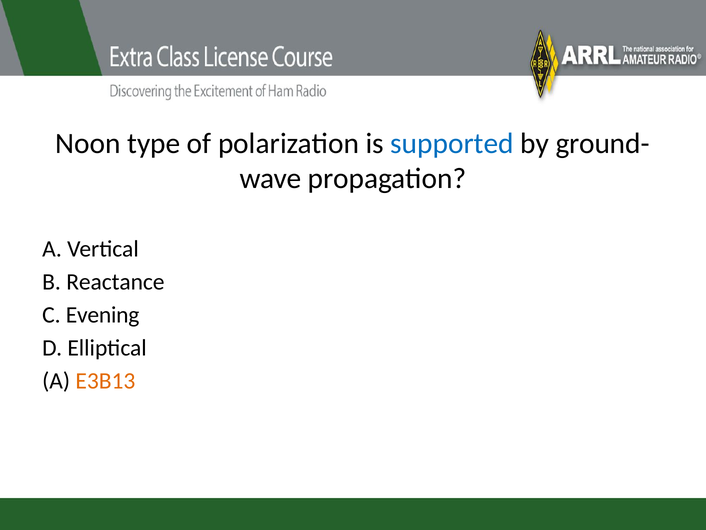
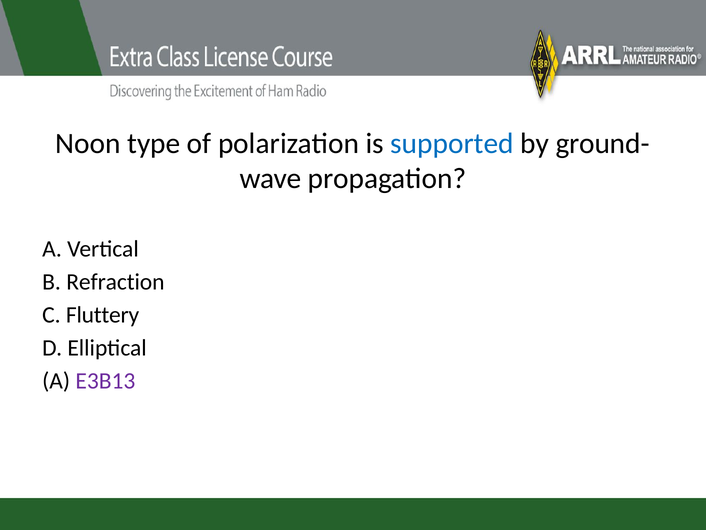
Reactance: Reactance -> Refraction (115, 282)
Evening: Evening -> Fluttery (103, 315)
E3B13 colour: orange -> purple (105, 380)
